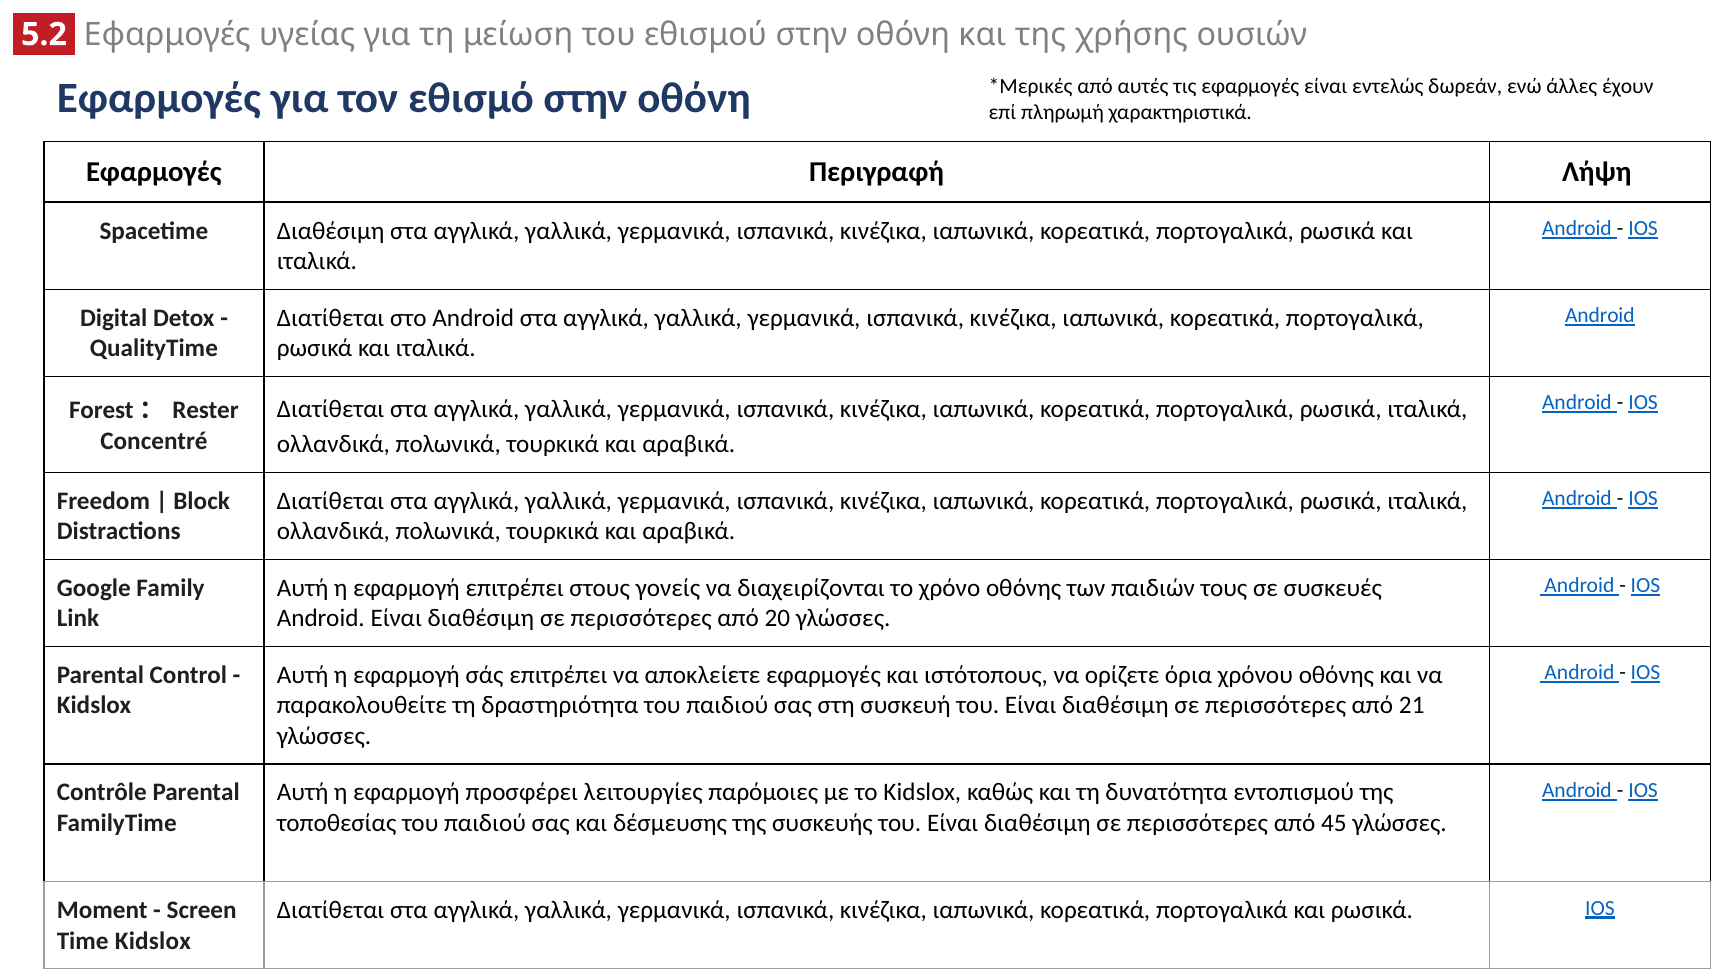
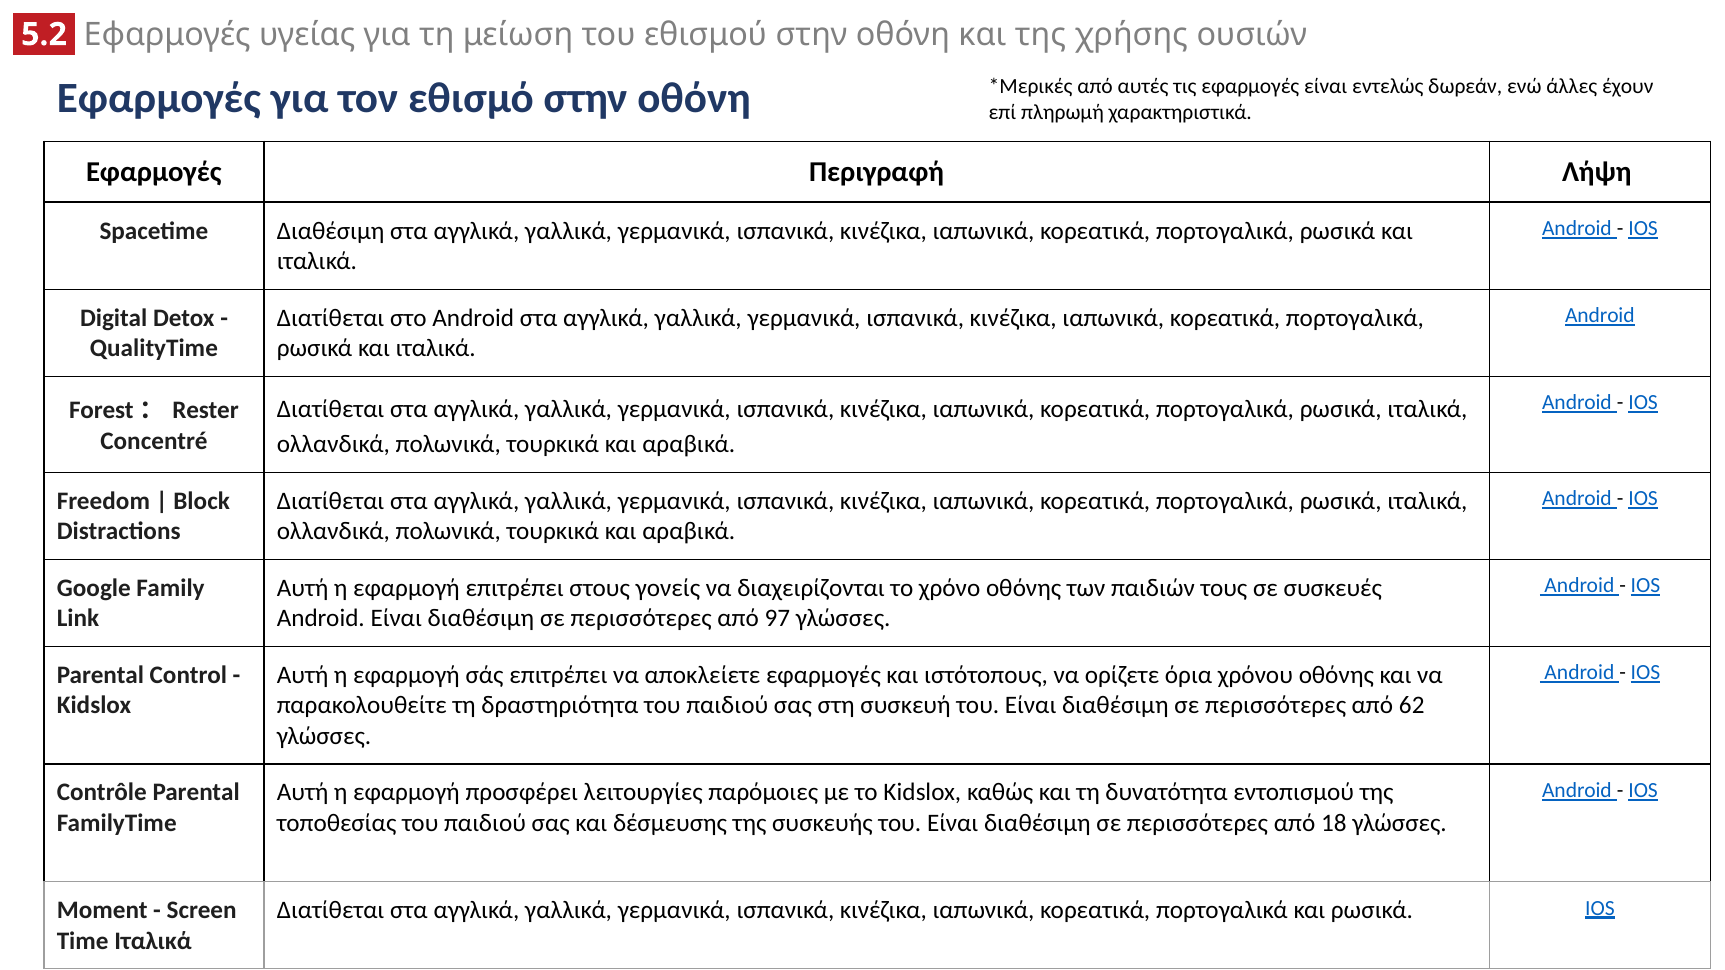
20: 20 -> 97 (777, 619)
21: 21 -> 62 (1412, 706)
45: 45 -> 18 (1334, 824)
Time Kidslox: Kidslox -> Ιταλικά (153, 941)
